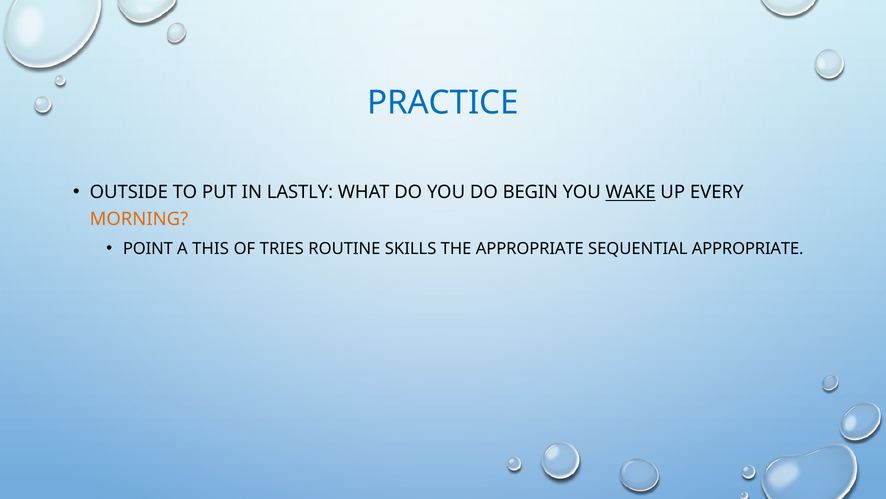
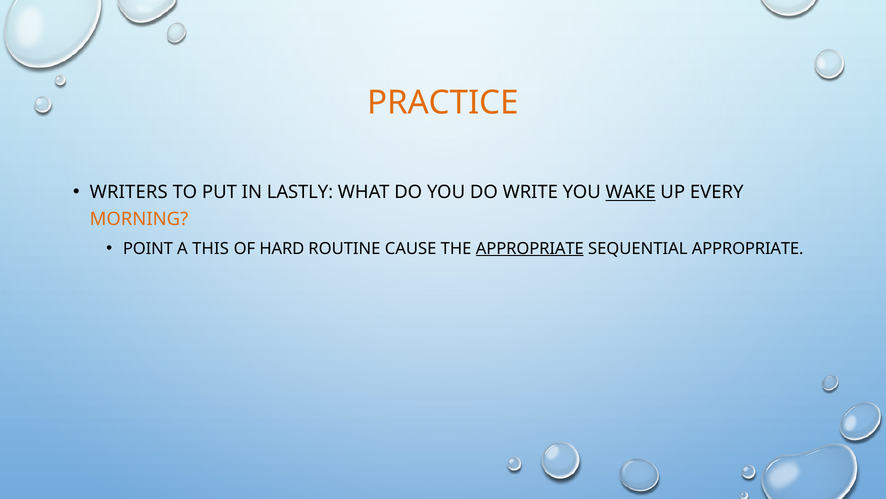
PRACTICE colour: blue -> orange (443, 103)
OUTSIDE: OUTSIDE -> WRITERS (129, 192)
BEGIN: BEGIN -> WRITE (530, 192)
TRIES: TRIES -> HARD (282, 248)
SKILLS: SKILLS -> CAUSE (411, 248)
APPROPRIATE underline: none -> present (530, 248)
